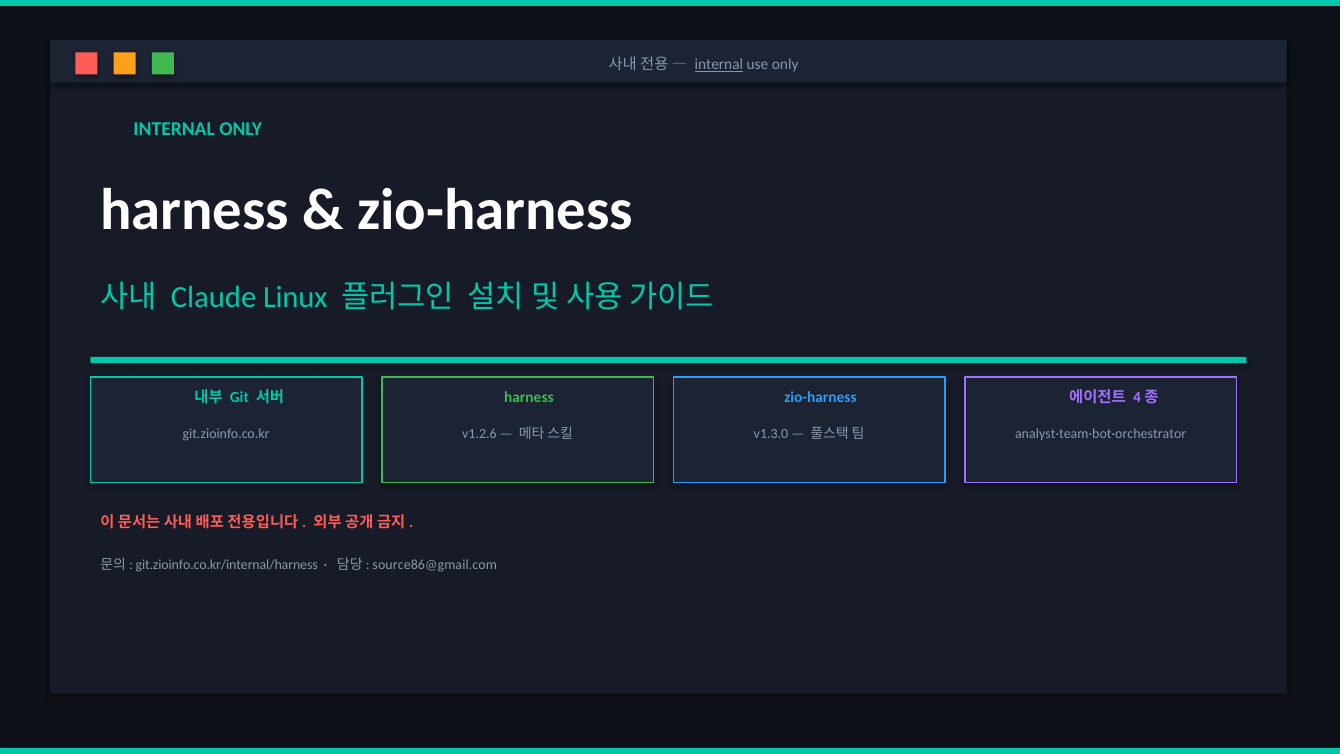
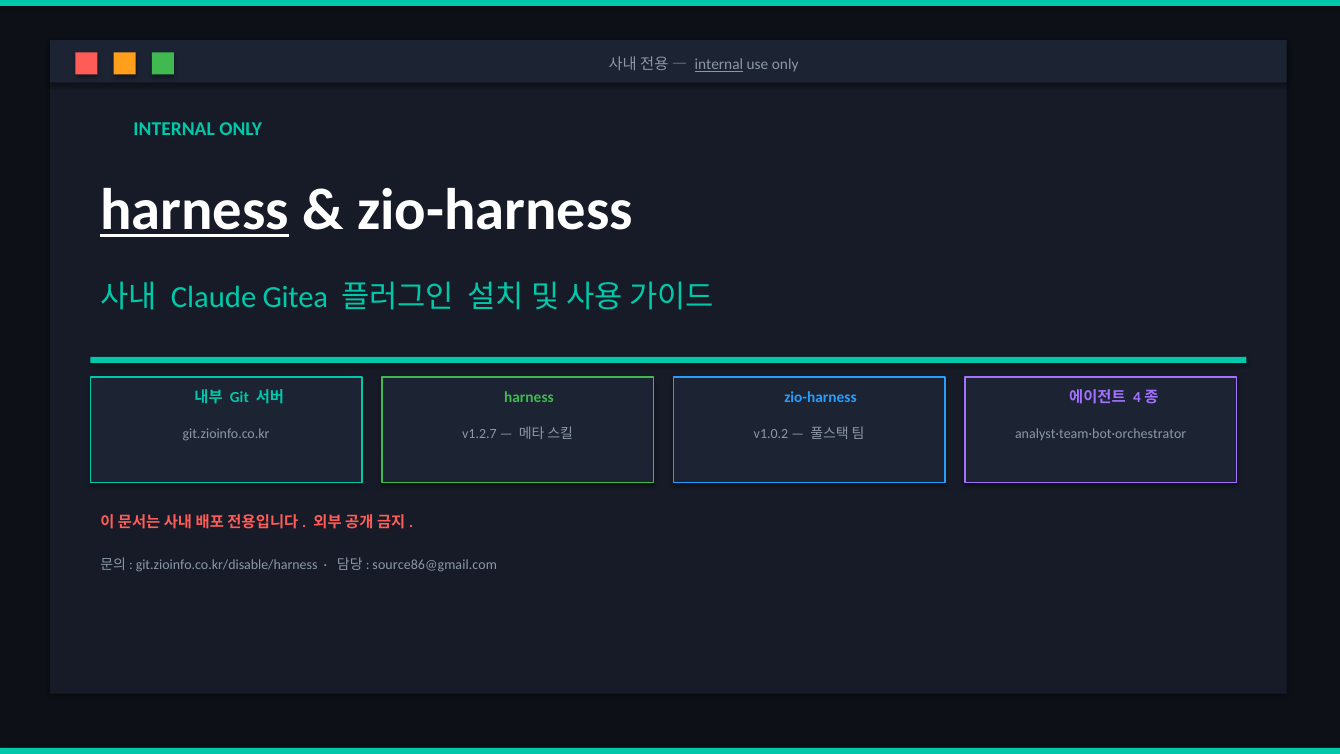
harness underline: none -> present (195, 210)
Linux: Linux -> Gitea (295, 297)
v1.2.6: v1.2.6 -> v1.2.7 (479, 433)
v1.3.0: v1.3.0 -> v1.0.2 (771, 433)
git.zioinfo.co.kr/internal/harness: git.zioinfo.co.kr/internal/harness -> git.zioinfo.co.kr/disable/harness (227, 565)
